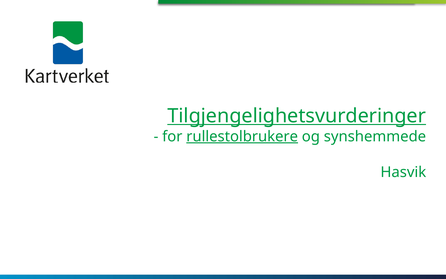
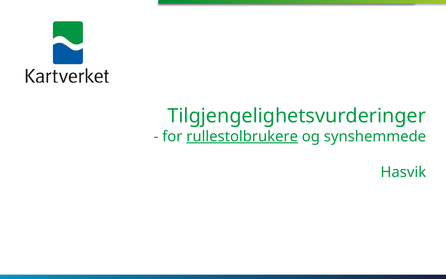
Tilgjengelighetsvurderinger underline: present -> none (297, 116)
